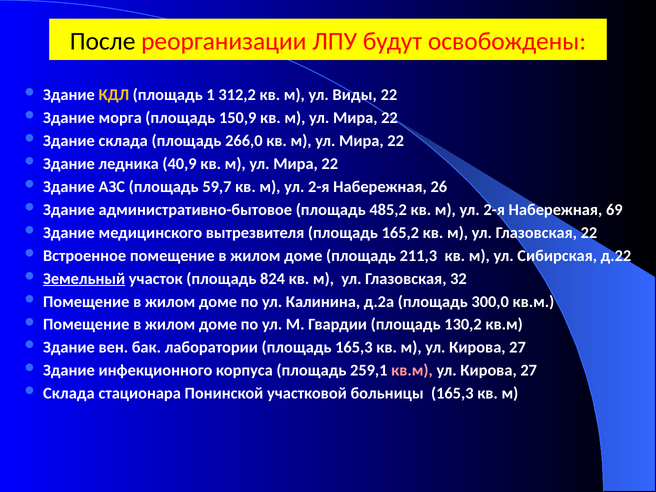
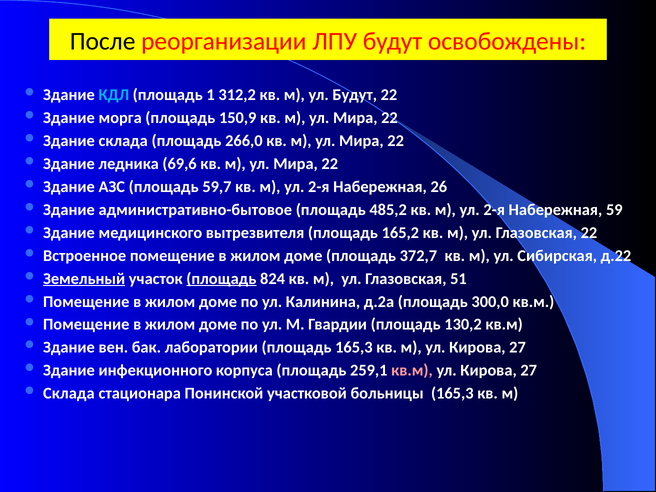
КДЛ colour: yellow -> light blue (114, 95)
ул Виды: Виды -> Будут (355, 95)
40,9: 40,9 -> 69,6 (180, 164)
69: 69 -> 59 (614, 210)
211,3: 211,3 -> 372,7 (418, 256)
площадь underline: none -> present (221, 279)
32: 32 -> 51 (458, 279)
